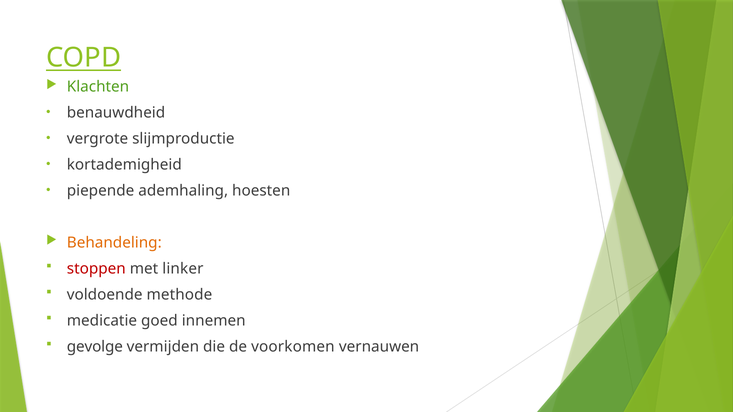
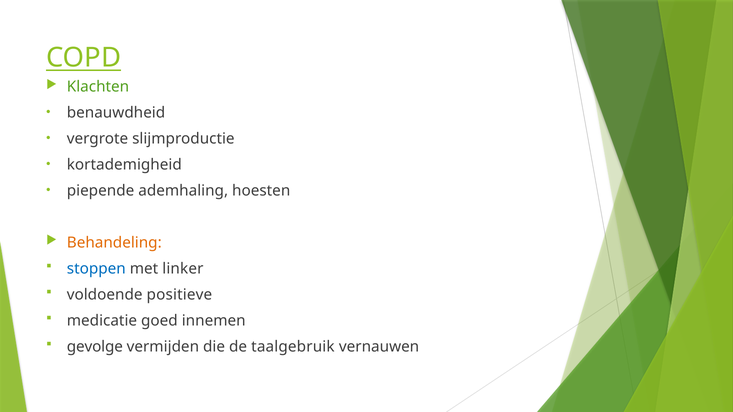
stoppen colour: red -> blue (96, 269)
methode: methode -> positieve (179, 295)
voorkomen: voorkomen -> taalgebruik (293, 347)
